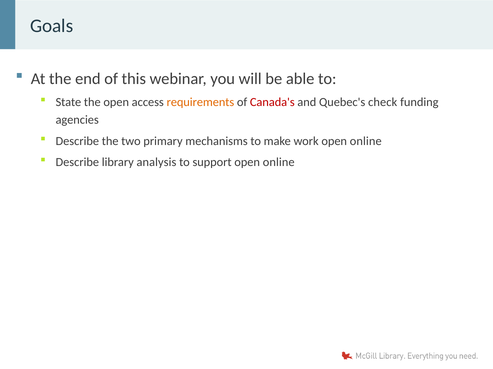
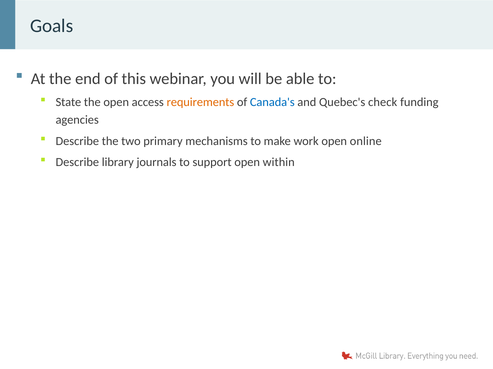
Canada's colour: red -> blue (272, 102)
analysis: analysis -> journals (156, 162)
support open online: online -> within (279, 162)
